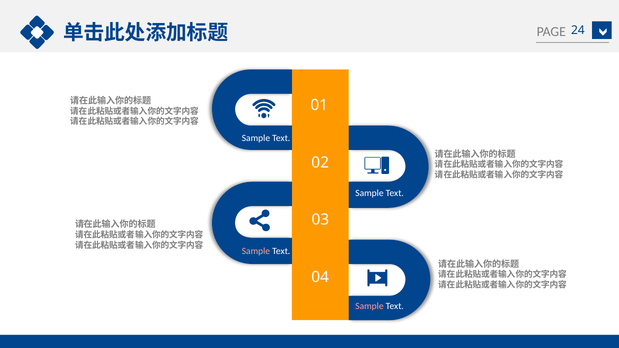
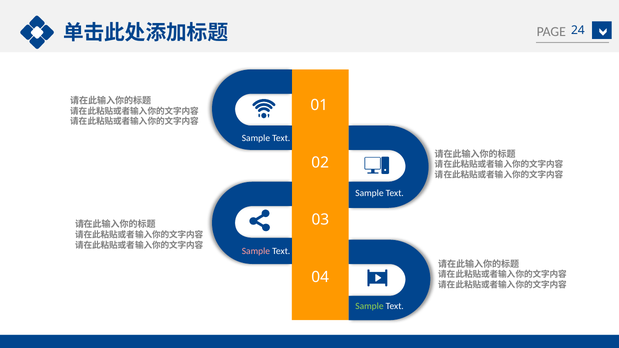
Sample colour: pink -> light green (369, 306)
